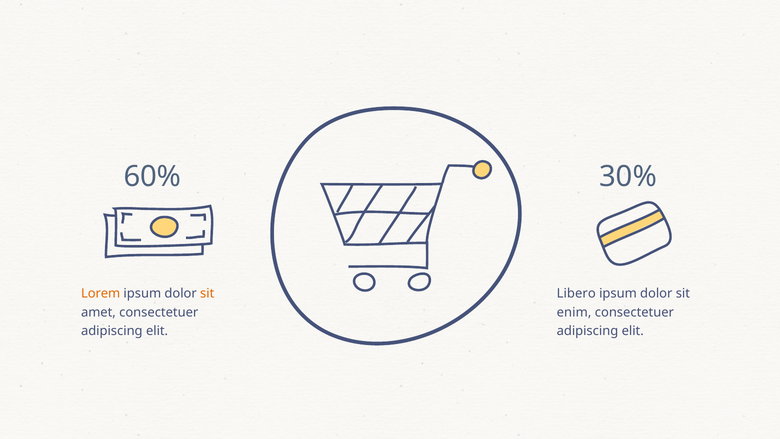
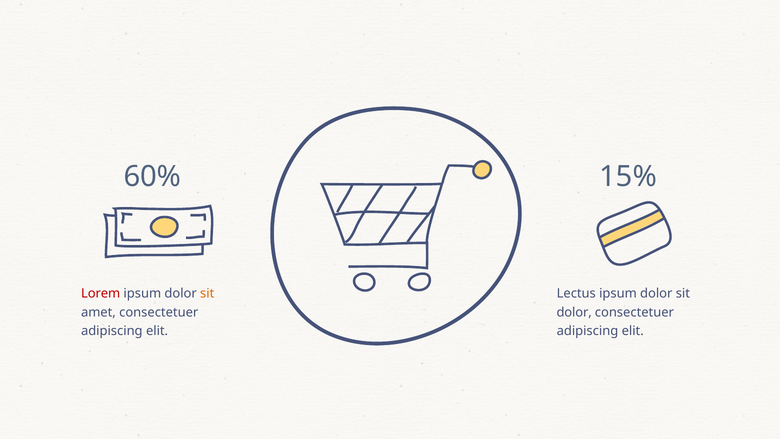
30%: 30% -> 15% (628, 176)
Lorem colour: orange -> red (101, 293)
Libero: Libero -> Lectus (576, 293)
enim: enim -> dolor (574, 312)
